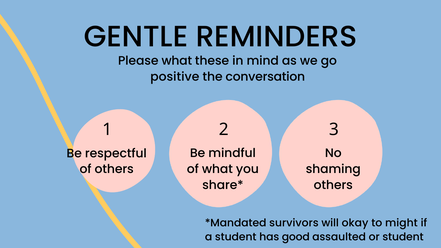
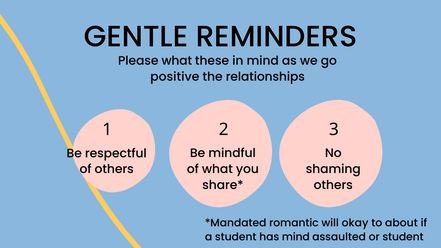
conversation: conversation -> relationships (265, 77)
survivors: survivors -> romantic (294, 223)
might: might -> about (401, 223)
has good: good -> mind (296, 237)
